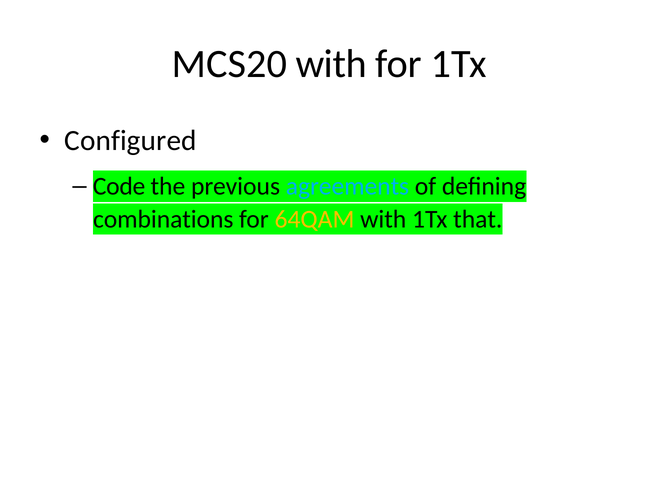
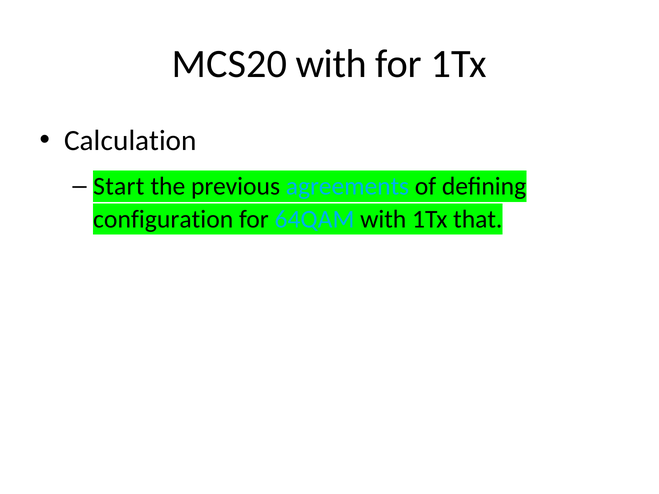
Configured: Configured -> Calculation (131, 141)
Code: Code -> Start (119, 187)
combinations: combinations -> configuration (163, 219)
64QAM colour: yellow -> light blue (314, 219)
